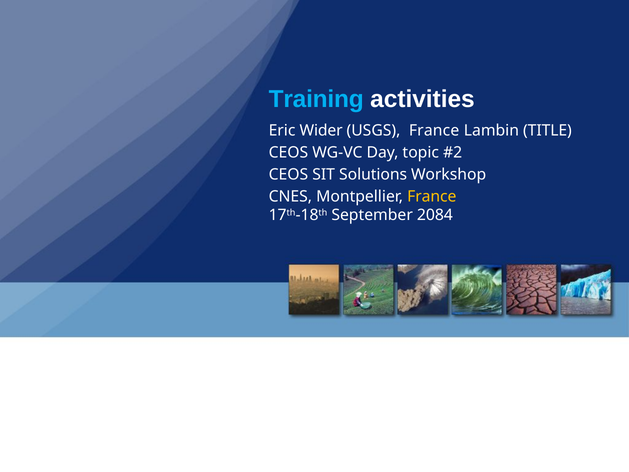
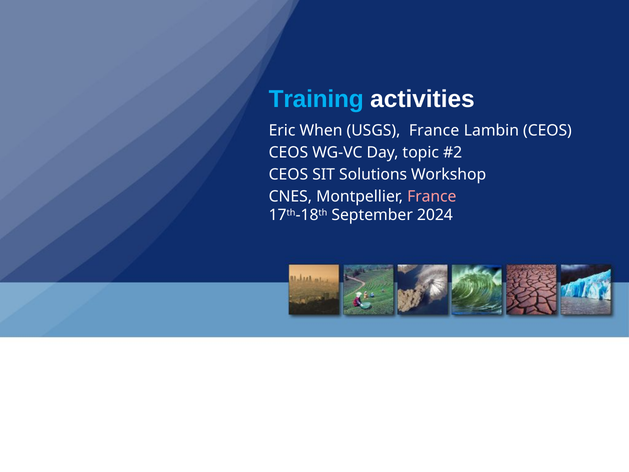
Wider: Wider -> When (321, 130)
Lambin TITLE: TITLE -> CEOS (547, 130)
France colour: yellow -> pink (432, 196)
2084: 2084 -> 2024 (435, 215)
